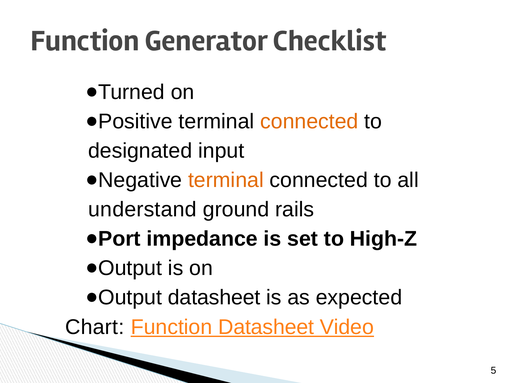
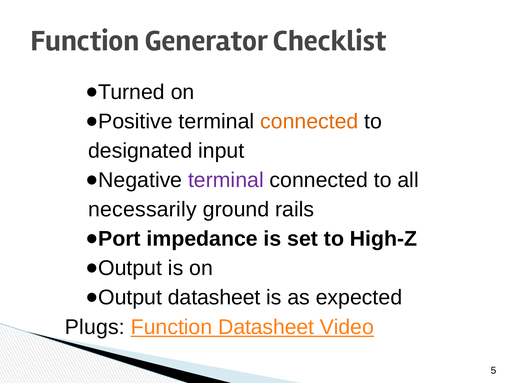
terminal colour: orange -> purple (226, 180)
understand: understand -> necessarily (142, 210)
Chart: Chart -> Plugs (95, 327)
